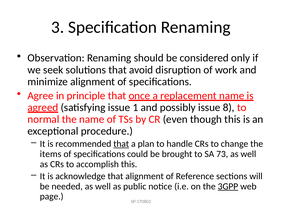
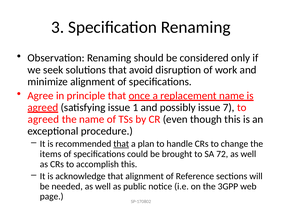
8: 8 -> 7 (229, 108)
normal: normal -> agreed (43, 120)
73: 73 -> 72 (222, 154)
3GPP underline: present -> none (228, 187)
